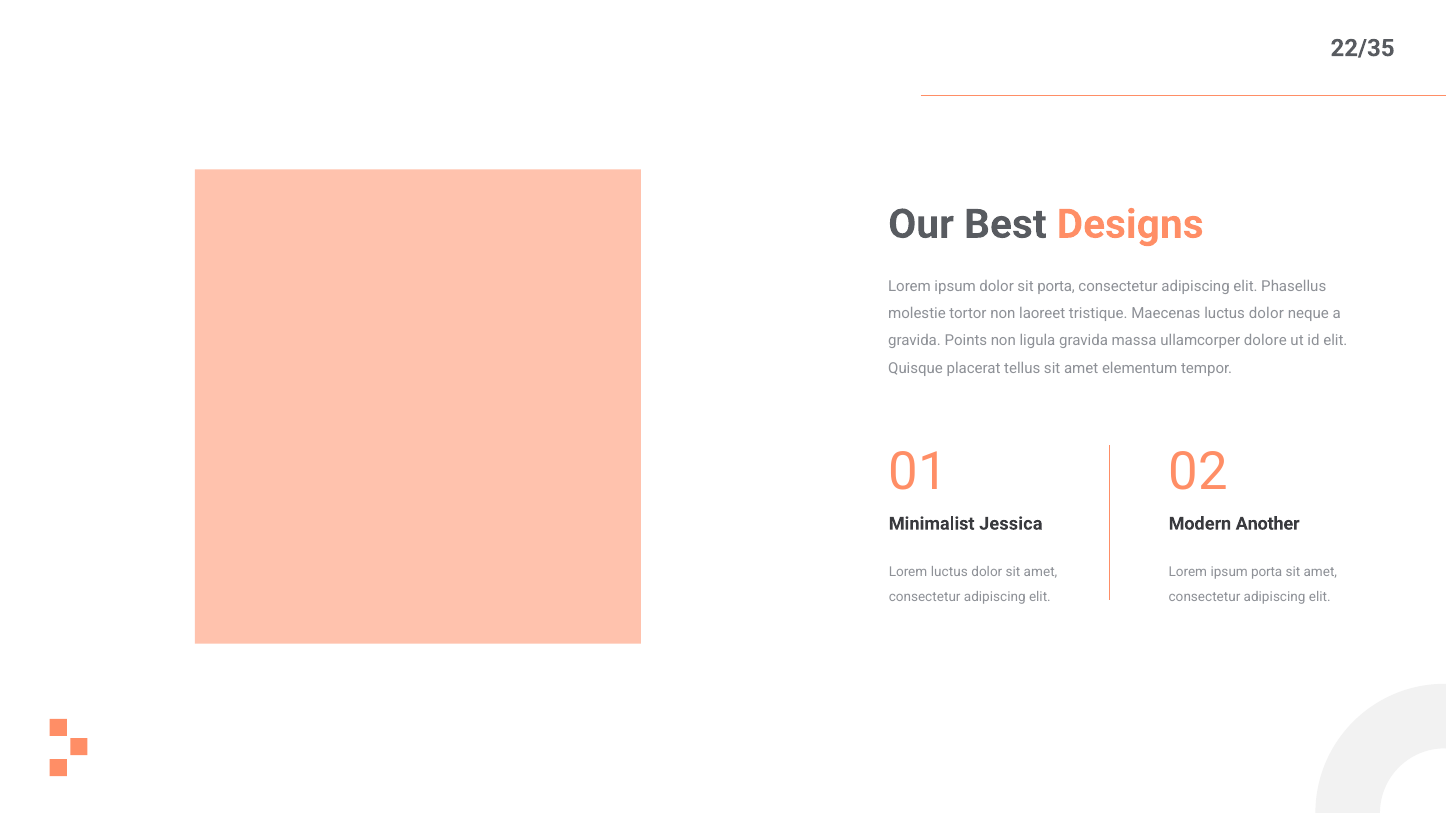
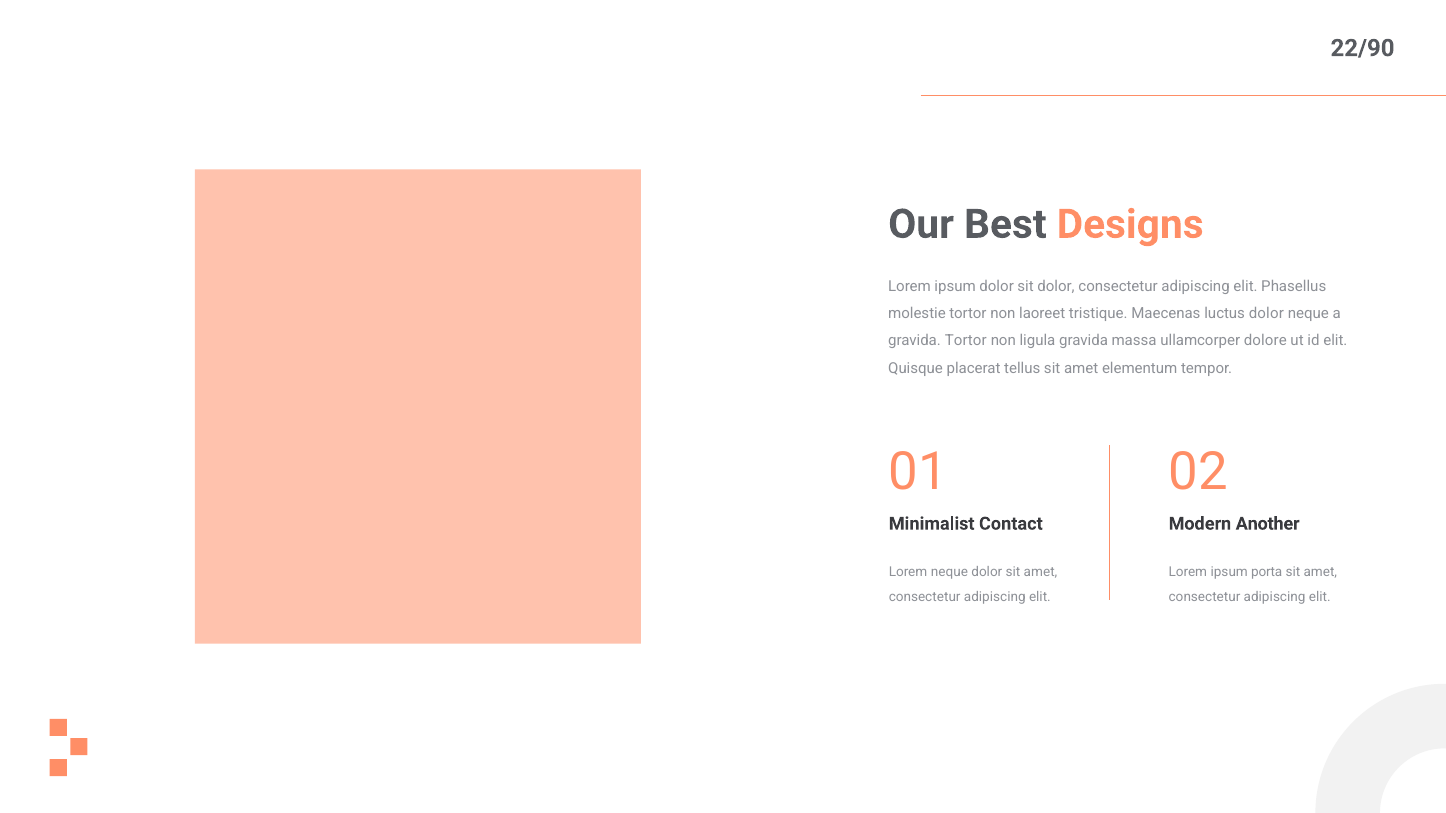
22/35: 22/35 -> 22/90 (1363, 48)
sit porta: porta -> dolor (1056, 287)
gravida Points: Points -> Tortor (966, 341)
Jessica: Jessica -> Contact (1011, 524)
Lorem luctus: luctus -> neque (949, 573)
